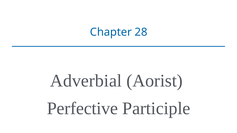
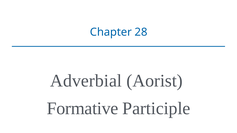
Perfective: Perfective -> Formative (82, 109)
